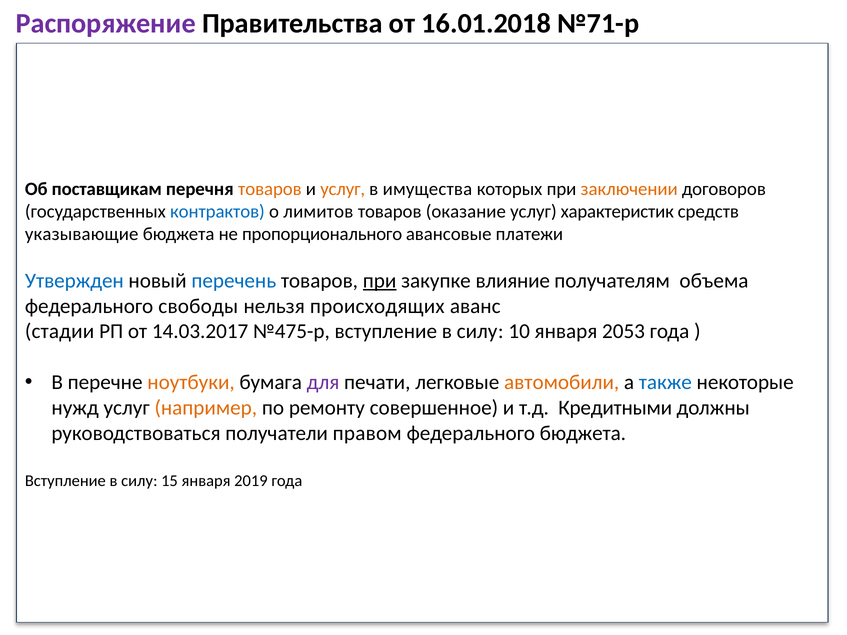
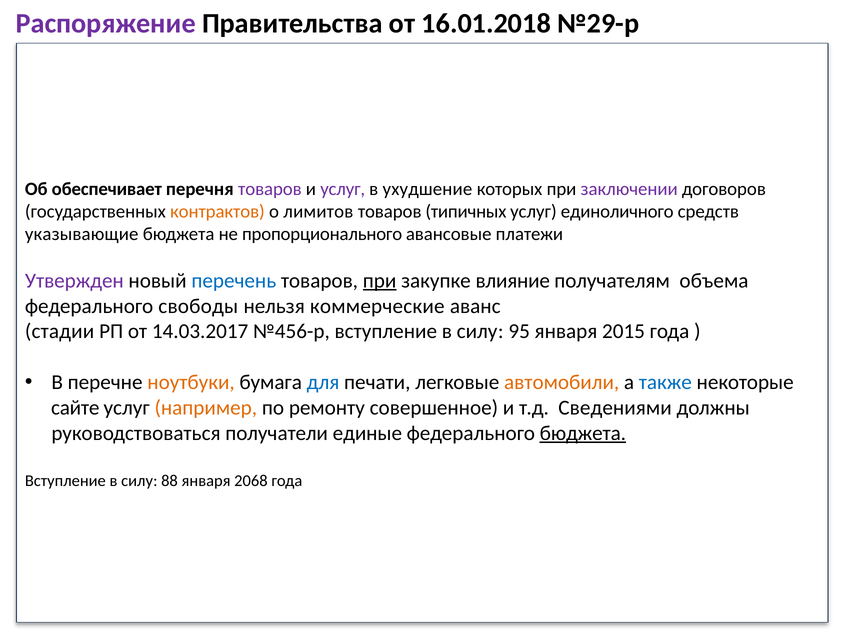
№71-р: №71-р -> №29-р (598, 24)
поставщикам: поставщикам -> обеспечивает (107, 189)
товаров colour: orange -> purple (270, 189)
услуг colour: orange -> purple (343, 189)
имущества: имущества -> ухудшение (427, 189)
заключении colour: orange -> purple (629, 189)
контрактов colour: blue -> orange (217, 211)
оказание: оказание -> типичных (466, 211)
характеристик: характеристик -> единоличного (617, 211)
Утвержден colour: blue -> purple (74, 281)
происходящих: происходящих -> коммерческие (377, 306)
№475-р: №475-р -> №456-р (291, 332)
10: 10 -> 95 (519, 332)
2053: 2053 -> 2015 (624, 332)
для colour: purple -> blue (323, 382)
нужд: нужд -> сайте (75, 408)
Кредитными: Кредитными -> Сведениями (615, 408)
правом: правом -> единые (367, 433)
бюджета underline: none -> present (583, 433)
15: 15 -> 88 (169, 481)
2019: 2019 -> 2068 (251, 481)
